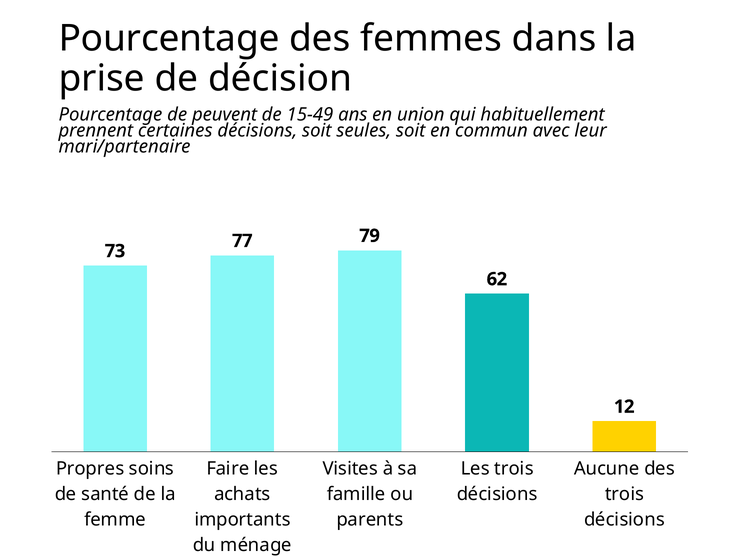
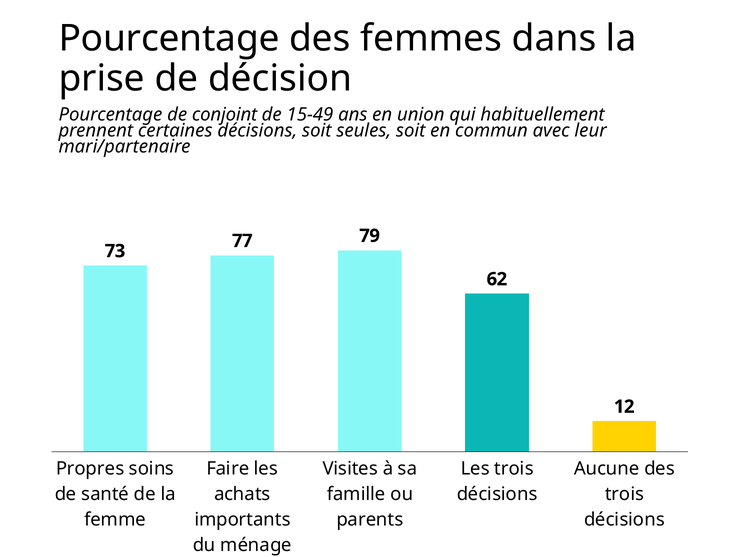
peuvent: peuvent -> conjoint (225, 115)
